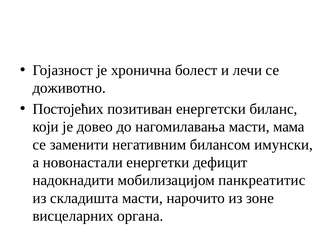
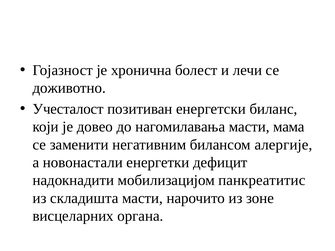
Постојећих: Постојећих -> Учесталост (68, 109)
имунски: имунски -> алергије (284, 145)
